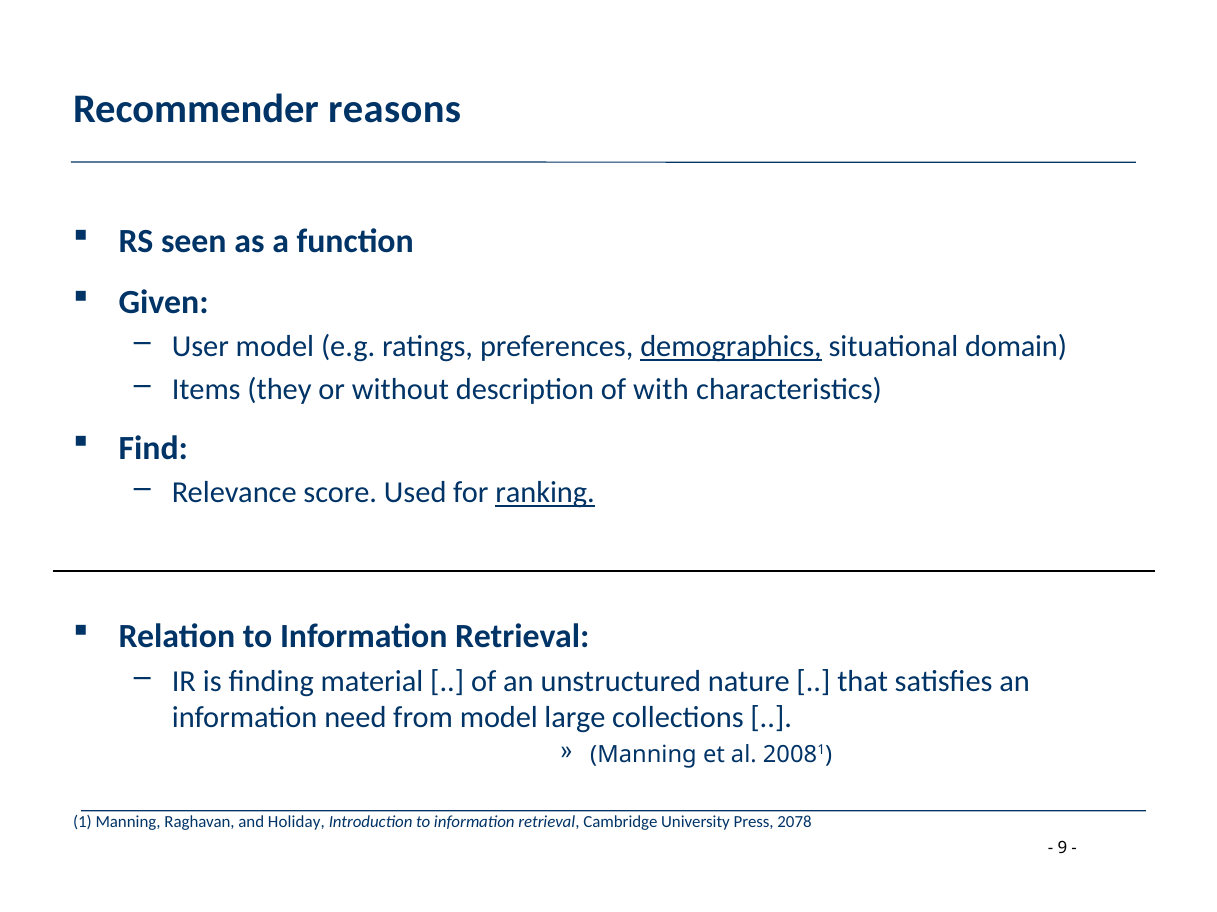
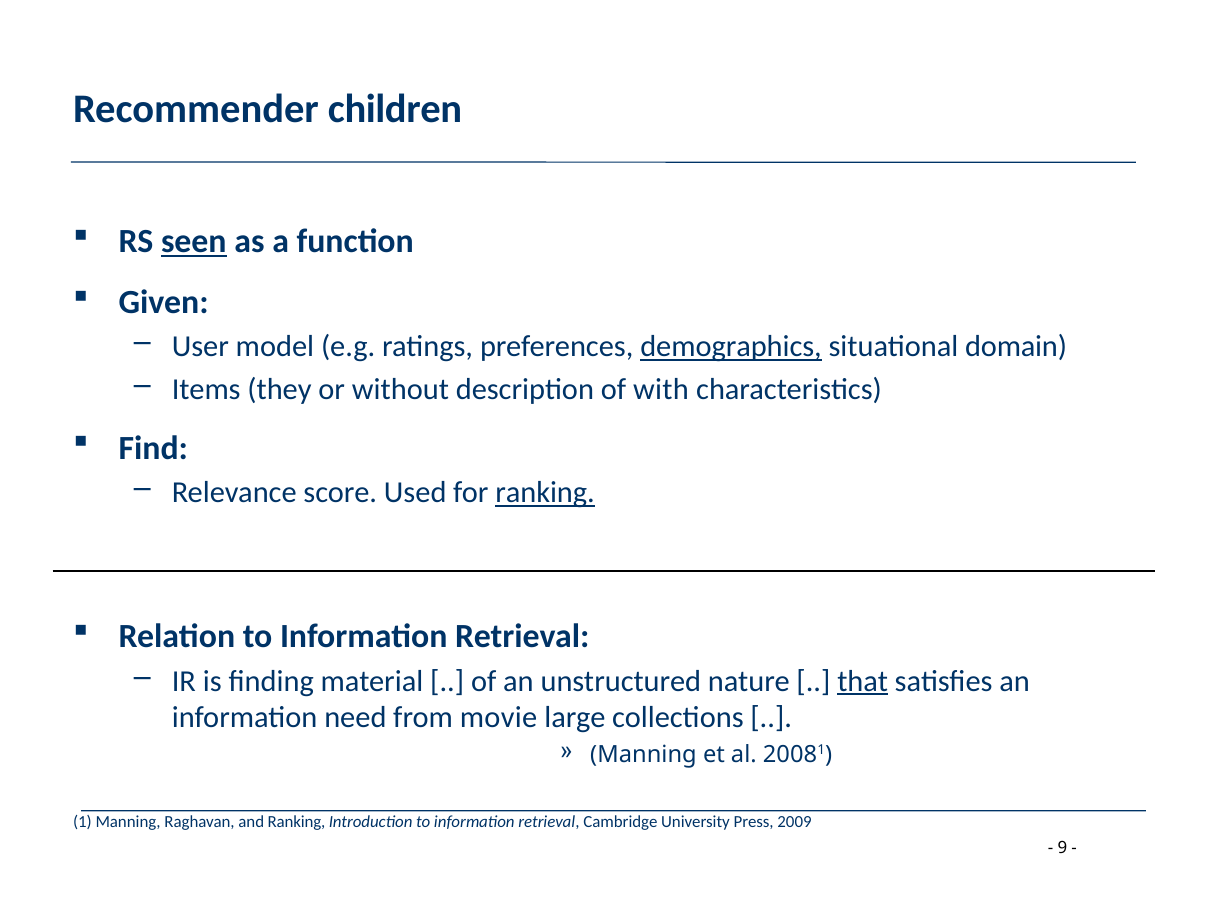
reasons: reasons -> children (395, 109)
seen underline: none -> present (194, 242)
that underline: none -> present (863, 682)
from model: model -> movie (499, 718)
and Holiday: Holiday -> Ranking (297, 823)
2078: 2078 -> 2009 (795, 823)
